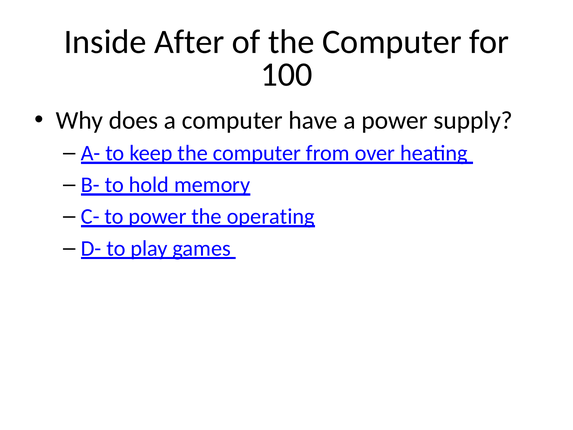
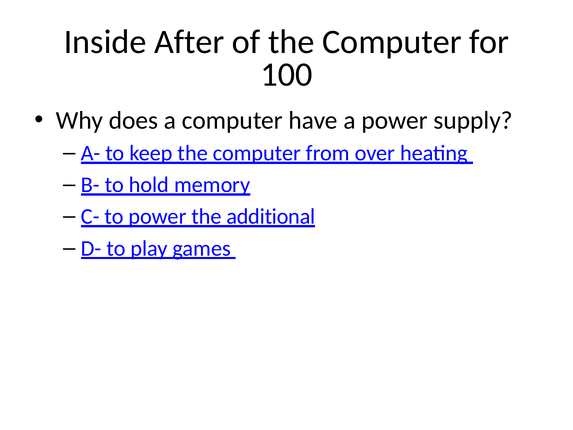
operating: operating -> additional (271, 216)
